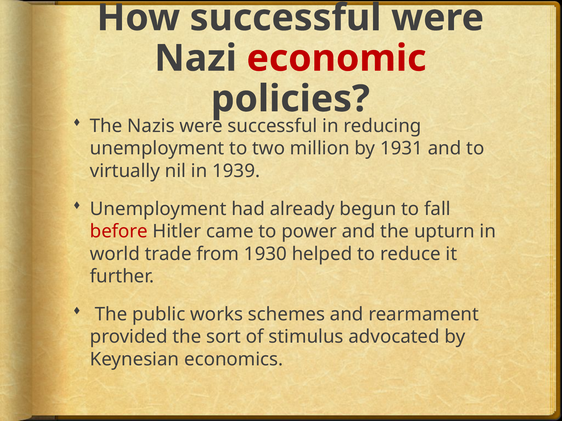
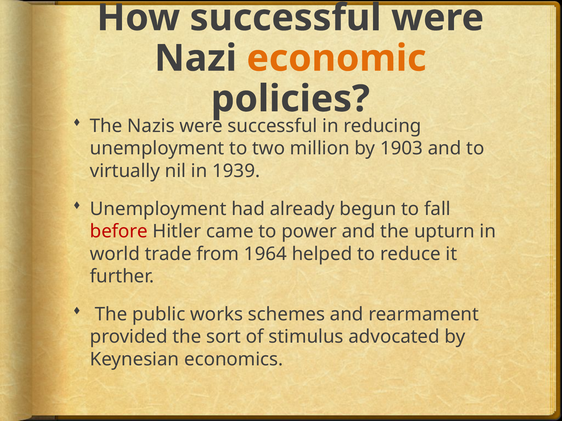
economic colour: red -> orange (337, 58)
1931: 1931 -> 1903 (402, 149)
1930: 1930 -> 1964 (265, 254)
